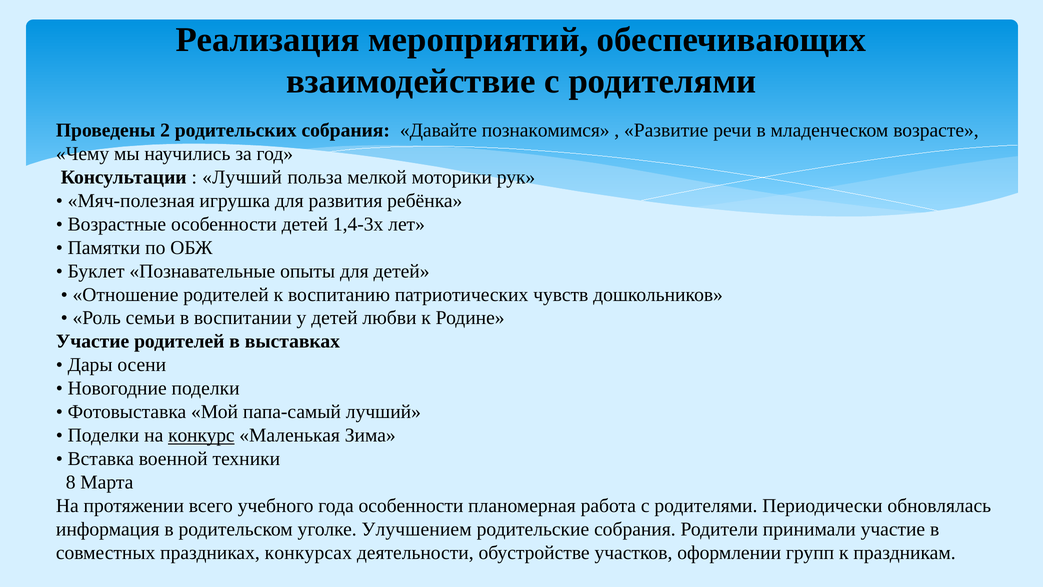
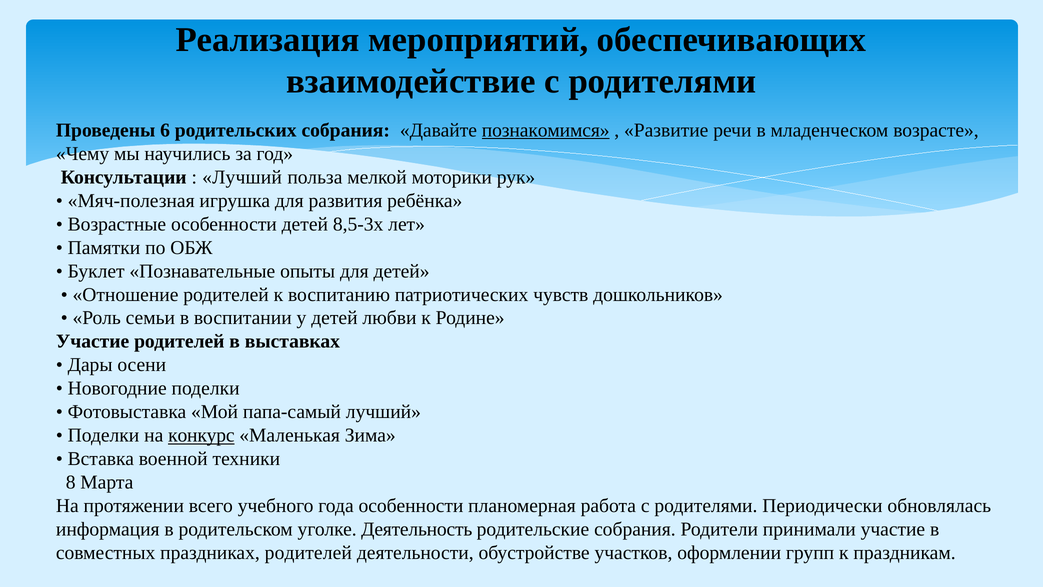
2: 2 -> 6 (165, 130)
познакомимся underline: none -> present (546, 130)
1,4-3х: 1,4-3х -> 8,5-3х (358, 224)
Улучшением: Улучшением -> Деятельность (417, 529)
праздниках конкурсах: конкурсах -> родителей (308, 553)
